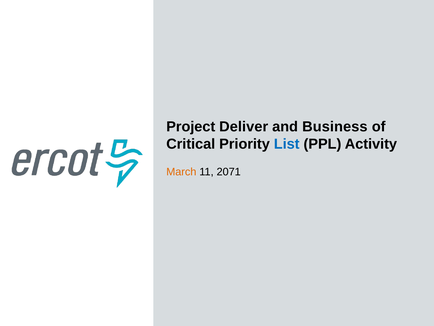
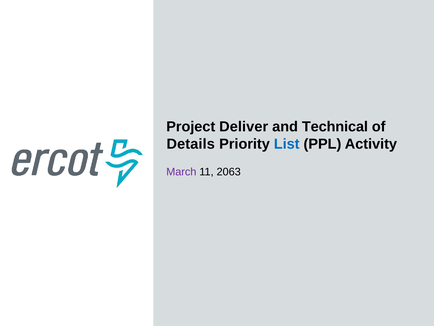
Business: Business -> Technical (335, 126)
Critical: Critical -> Details (191, 144)
March colour: orange -> purple (181, 172)
2071: 2071 -> 2063 (229, 172)
